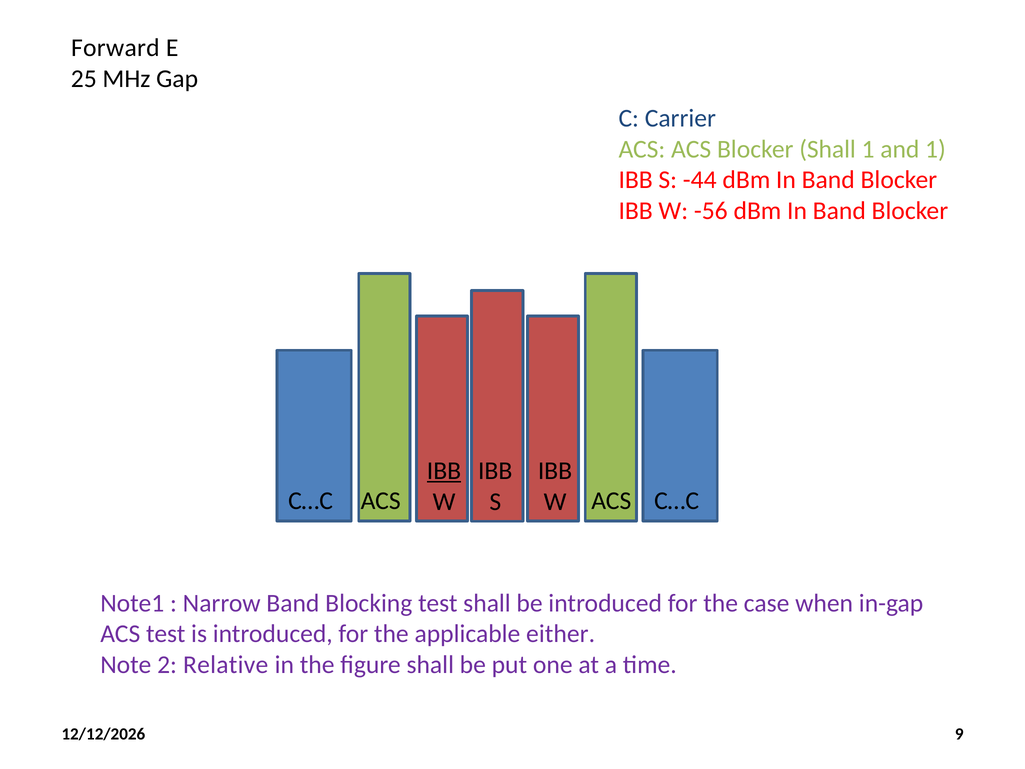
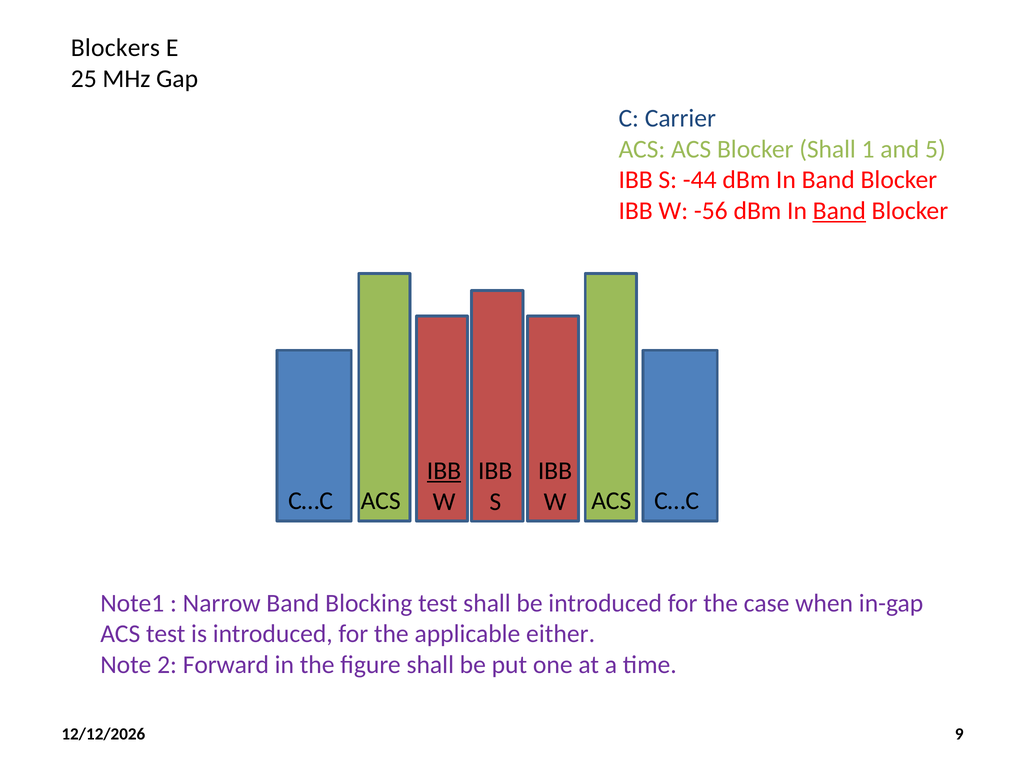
Forward: Forward -> Blockers (115, 48)
and 1: 1 -> 5 (935, 149)
Band underline: none -> present (839, 211)
Relative: Relative -> Forward (226, 664)
